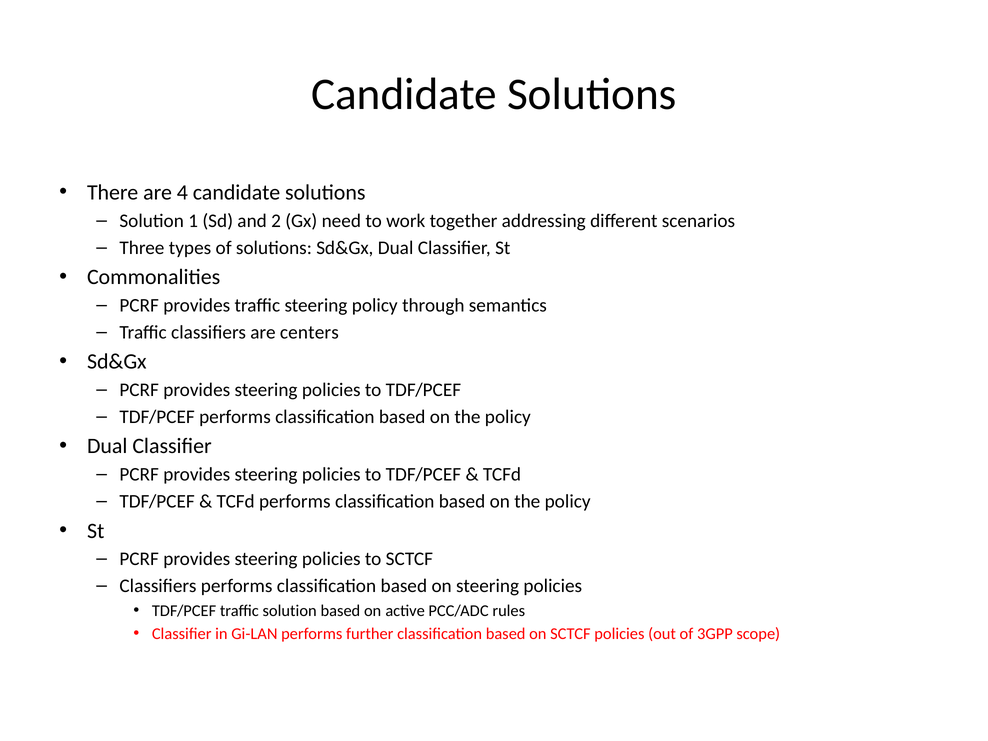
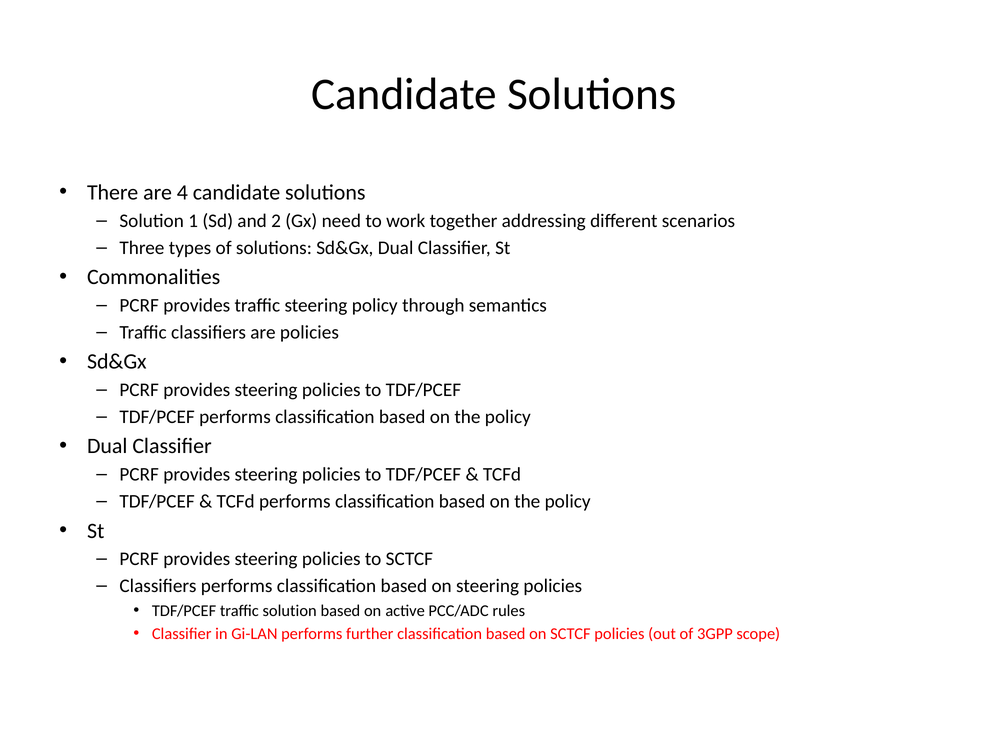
are centers: centers -> policies (309, 332)
